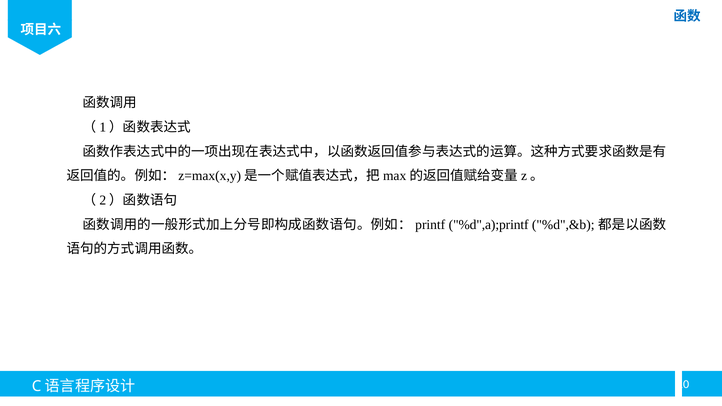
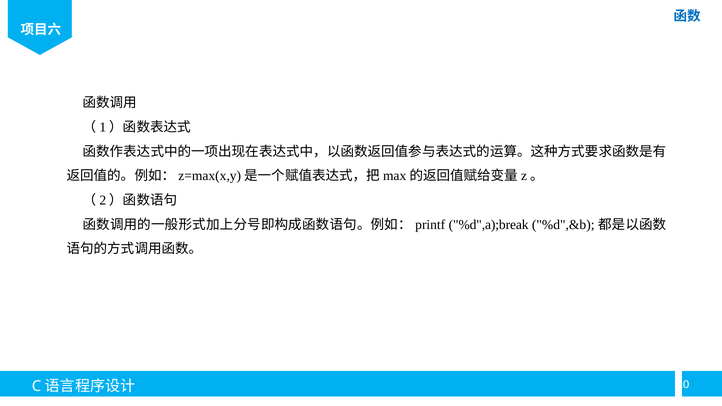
%d",a);printf: %d",a);printf -> %d",a);break (489, 225)
